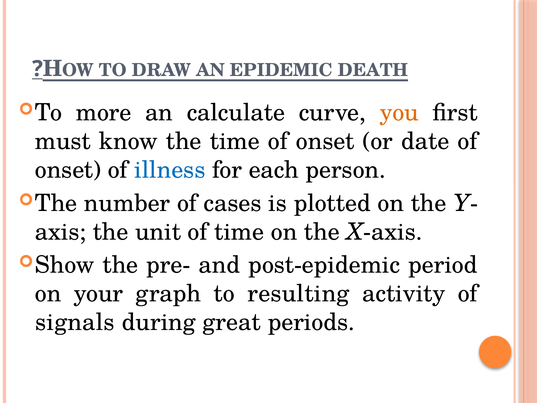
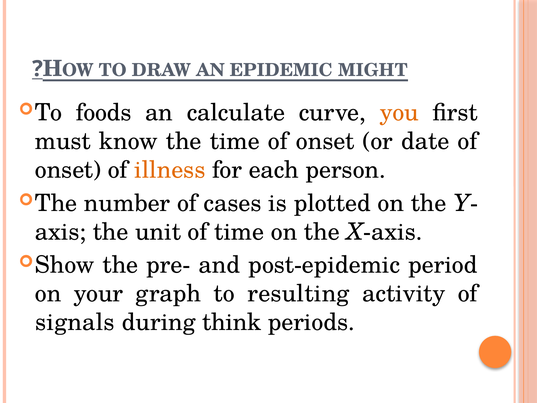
DEATH: DEATH -> MIGHT (373, 70)
more: more -> foods (104, 113)
illness colour: blue -> orange (170, 170)
great: great -> think (232, 322)
